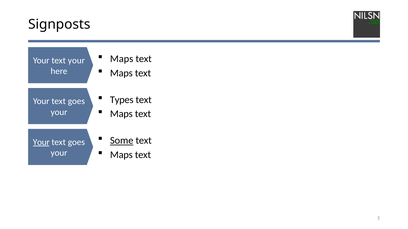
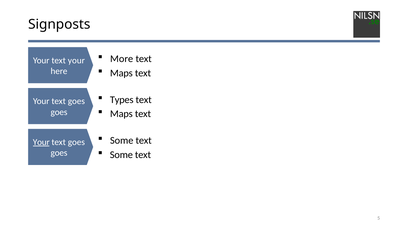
Maps: Maps -> More (122, 59)
your: your -> goes (59, 112)
Some underline: present -> none (122, 141)
your: your -> goes (59, 153)
Maps: Maps -> Some (121, 155)
